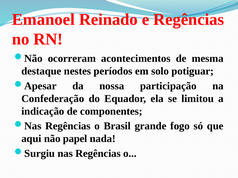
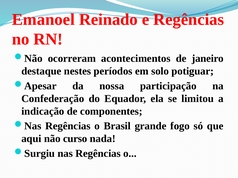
mesma: mesma -> janeiro (208, 59)
papel: papel -> curso (75, 139)
